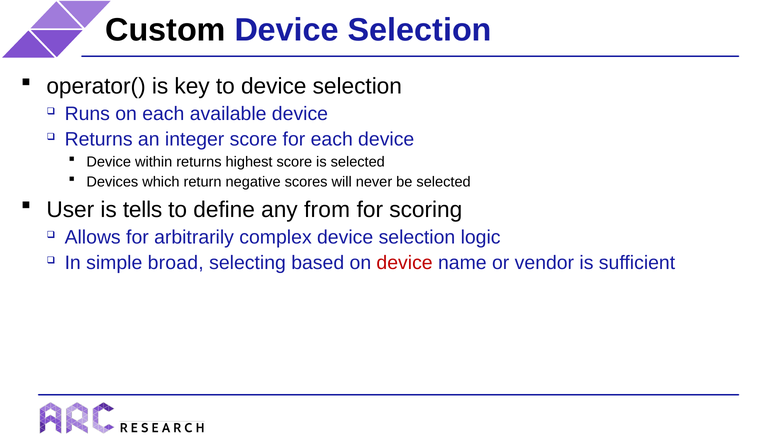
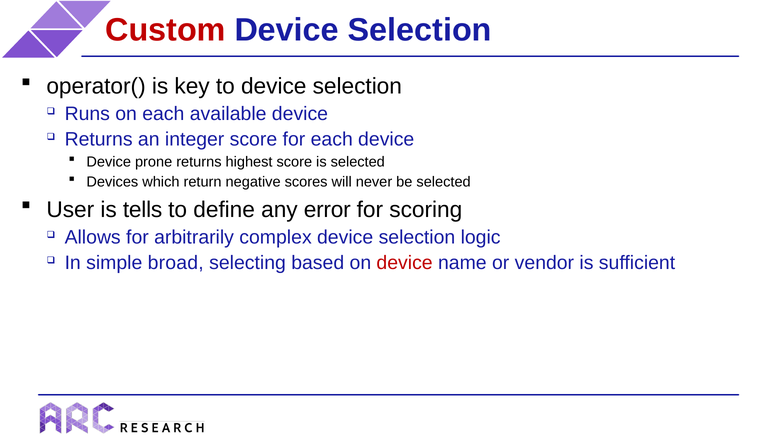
Custom colour: black -> red (166, 30)
within: within -> prone (154, 162)
from: from -> error (327, 210)
